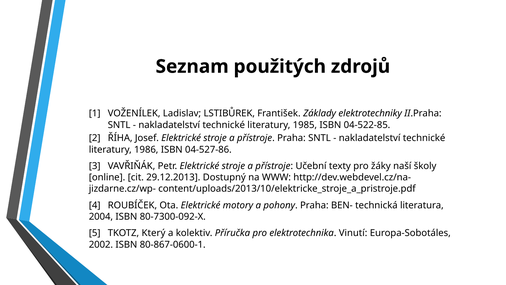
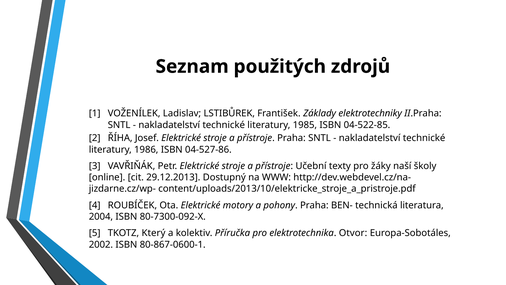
Vinutí: Vinutí -> Otvor (353, 233)
